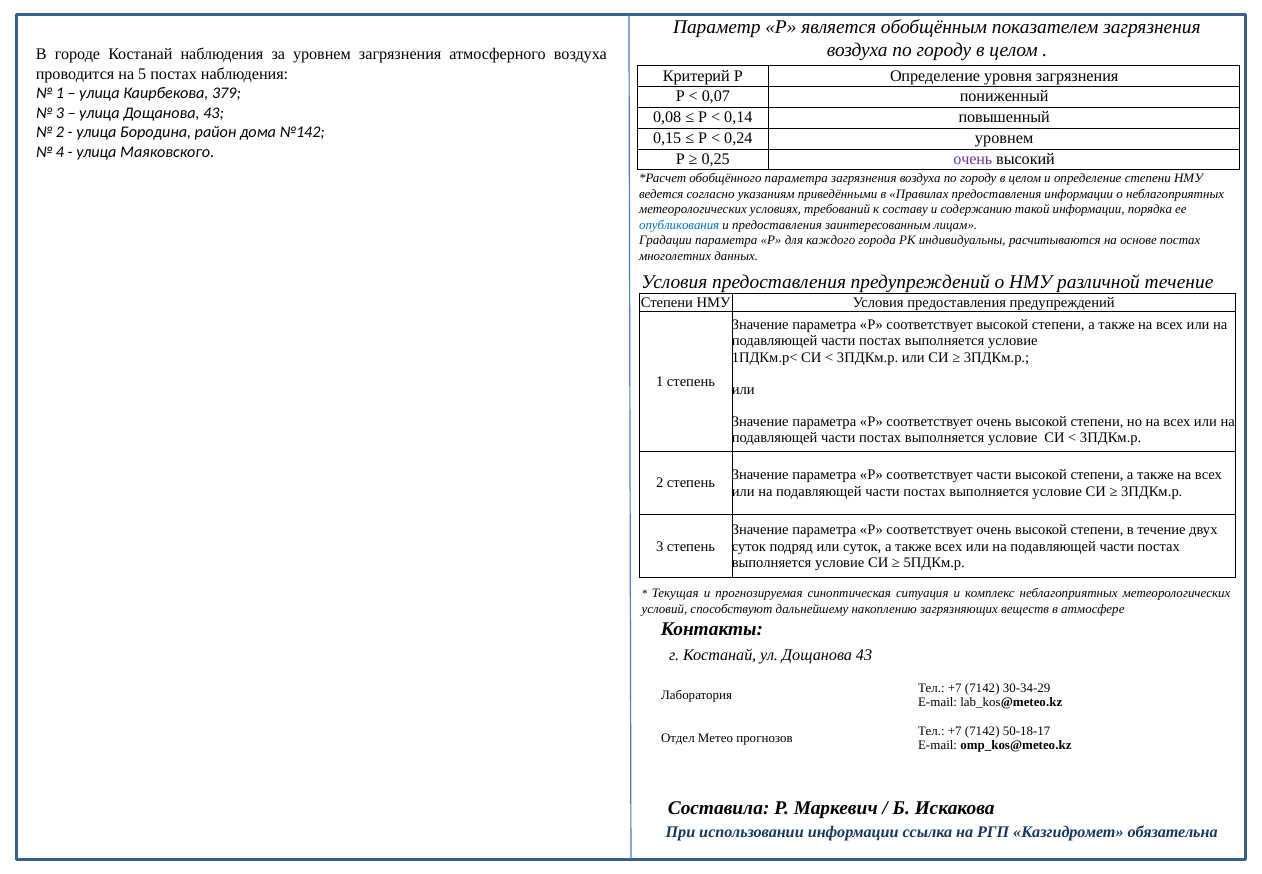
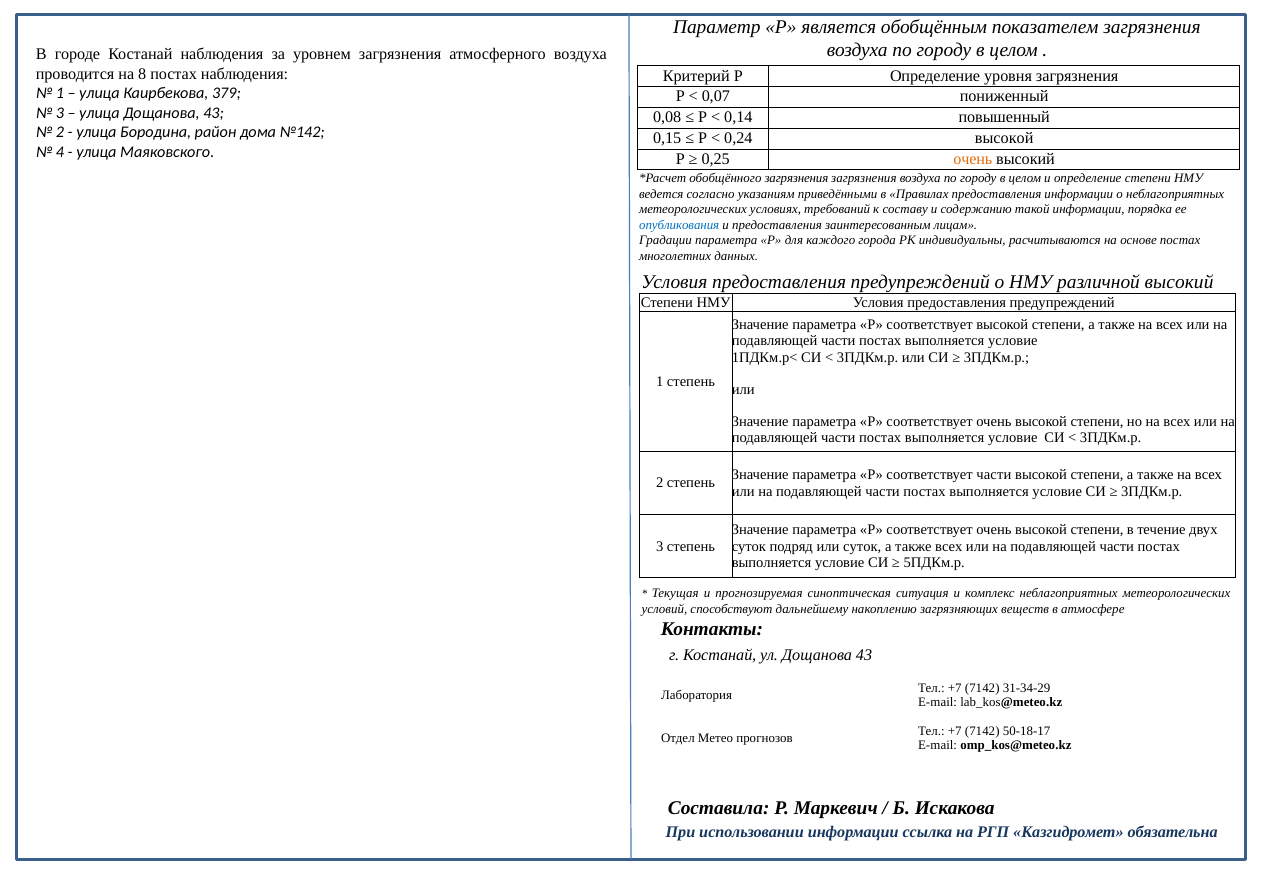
5: 5 -> 8 (142, 74)
0,24 уровнем: уровнем -> высокой (1004, 138)
очень colour: purple -> orange (973, 159)
обобщённого параметра: параметра -> загрязнения (796, 178)
различной течение: течение -> высокий (1179, 282)
30-34-29: 30-34-29 -> 31-34-29 (1027, 688)
